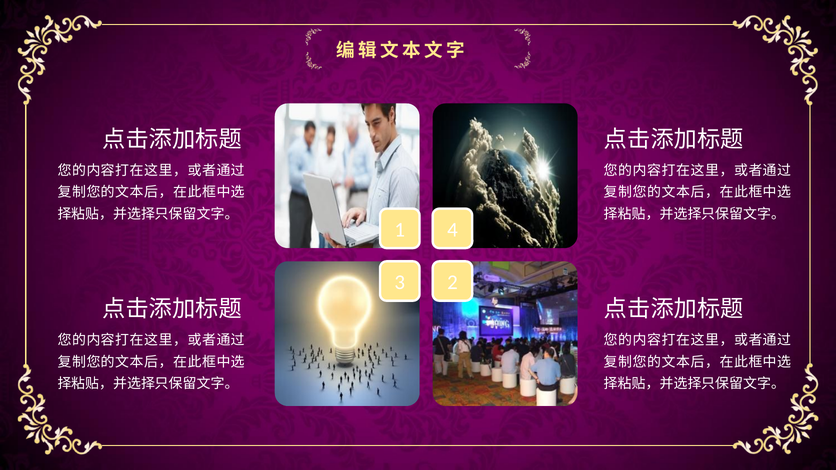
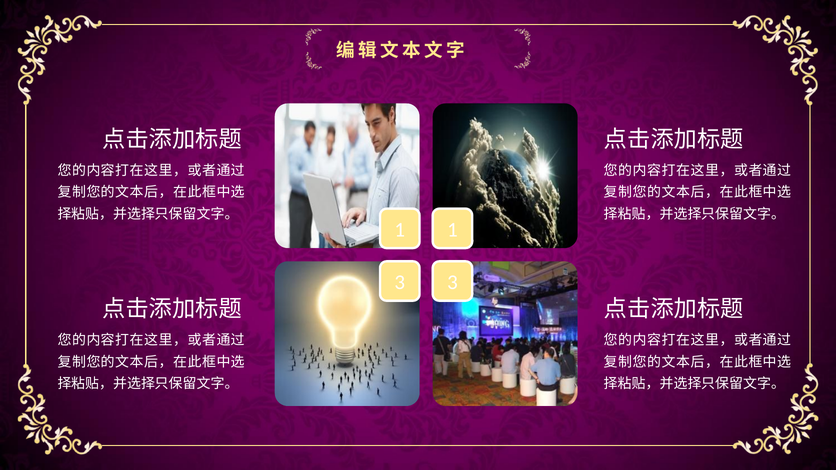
1 4: 4 -> 1 (452, 230)
3 2: 2 -> 3 (452, 283)
